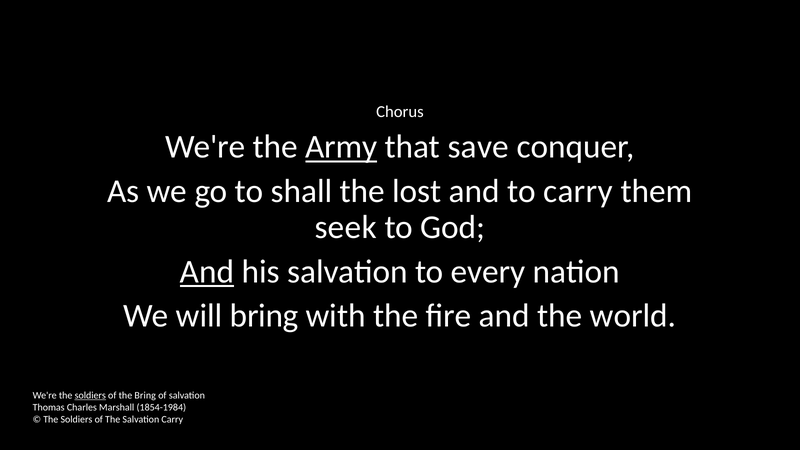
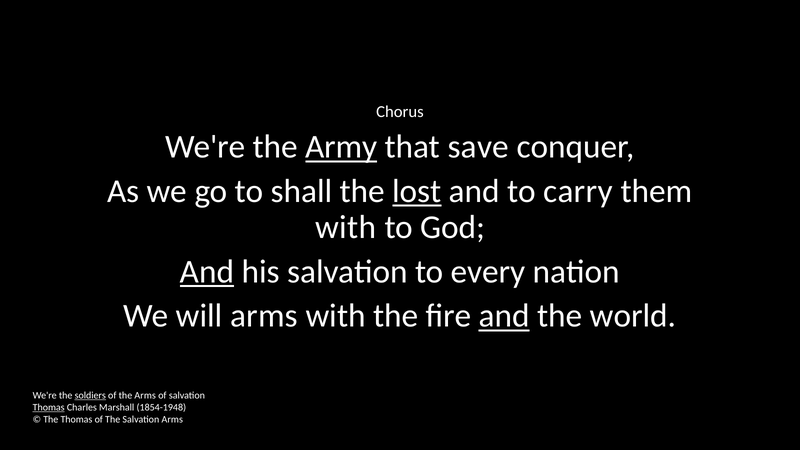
lost underline: none -> present (417, 191)
seek: seek -> with (346, 227)
will bring: bring -> arms (264, 316)
and underline: none -> present (504, 316)
the Bring: Bring -> Arms (145, 395)
Thomas underline: none -> present (49, 407)
1854-1984: 1854-1984 -> 1854-1948 (161, 407)
Soldiers: Soldiers -> Thomas (76, 419)
Salvation Carry: Carry -> Arms (172, 419)
